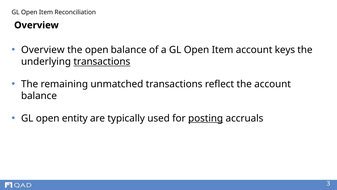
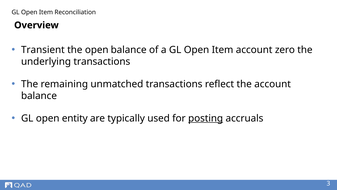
Overview: Overview -> Transient (43, 50)
keys: keys -> zero (285, 50)
transactions underline: present -> none (102, 62)
